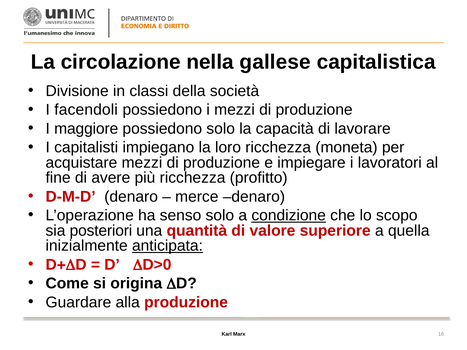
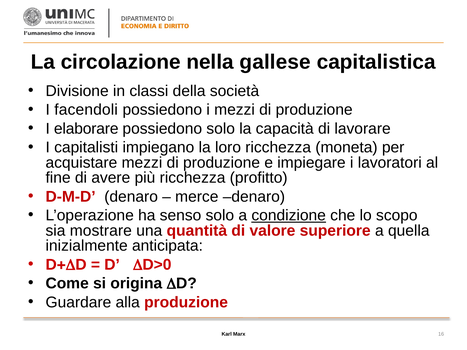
maggiore: maggiore -> elaborare (86, 129)
posteriori: posteriori -> mostrare (101, 231)
anticipata underline: present -> none (167, 246)
